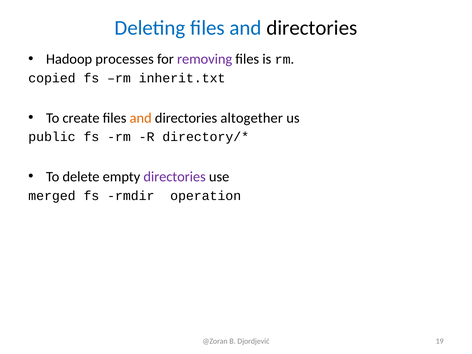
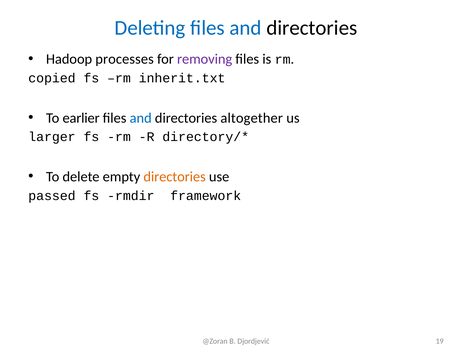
create: create -> earlier (81, 118)
and colour: orange -> blue (141, 118)
public: public -> larger (52, 137)
directories colour: purple -> orange (175, 177)
merged: merged -> passed (52, 196)
operation: operation -> framework (206, 196)
